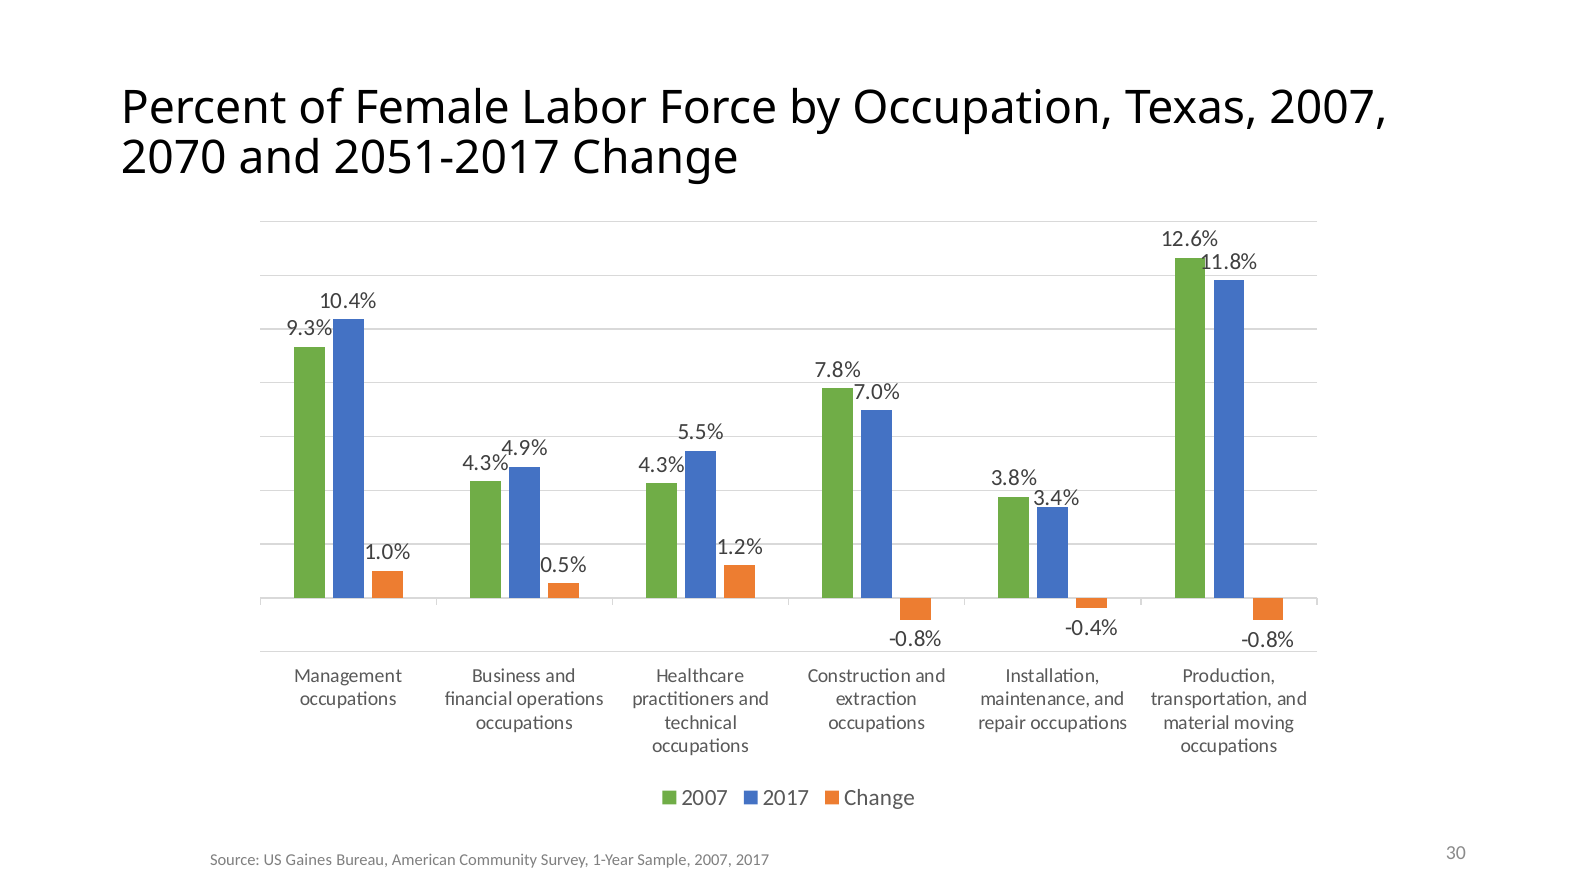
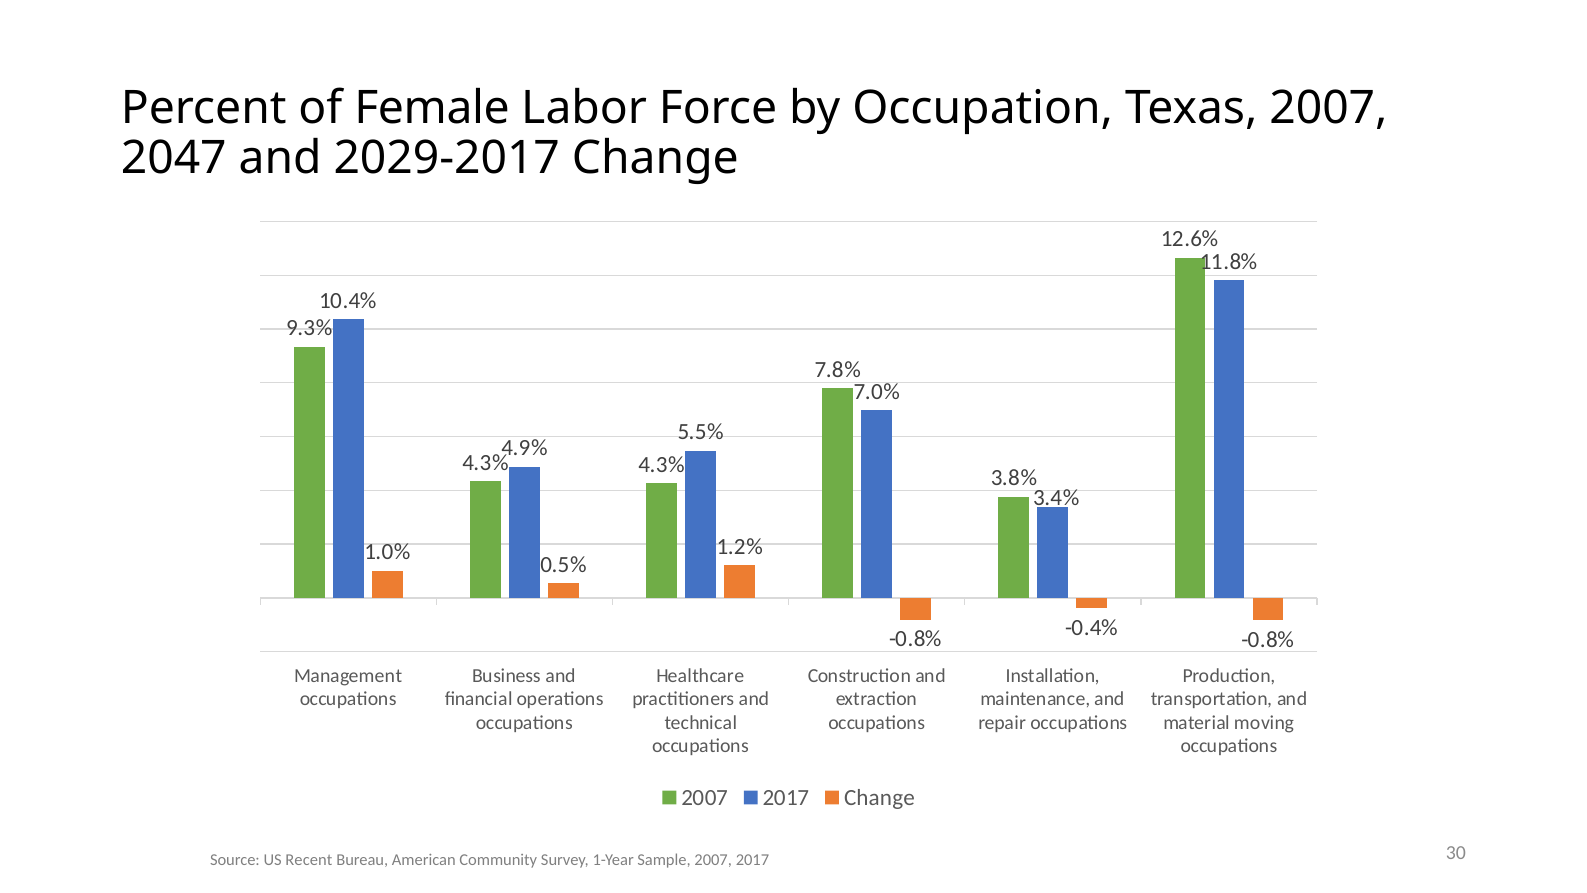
2070: 2070 -> 2047 (174, 158)
2051-2017: 2051-2017 -> 2029-2017 (447, 158)
Gaines: Gaines -> Recent (309, 860)
